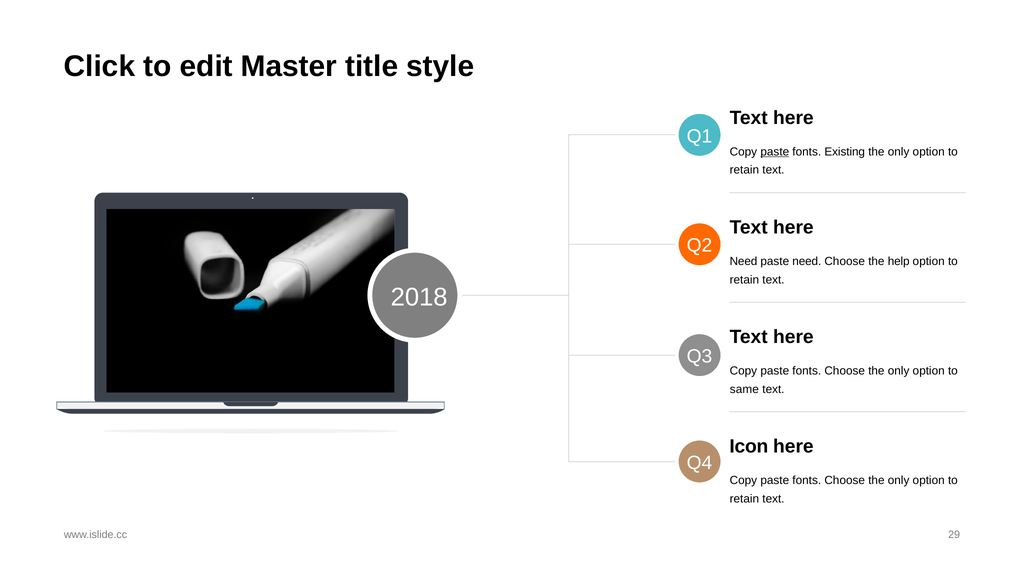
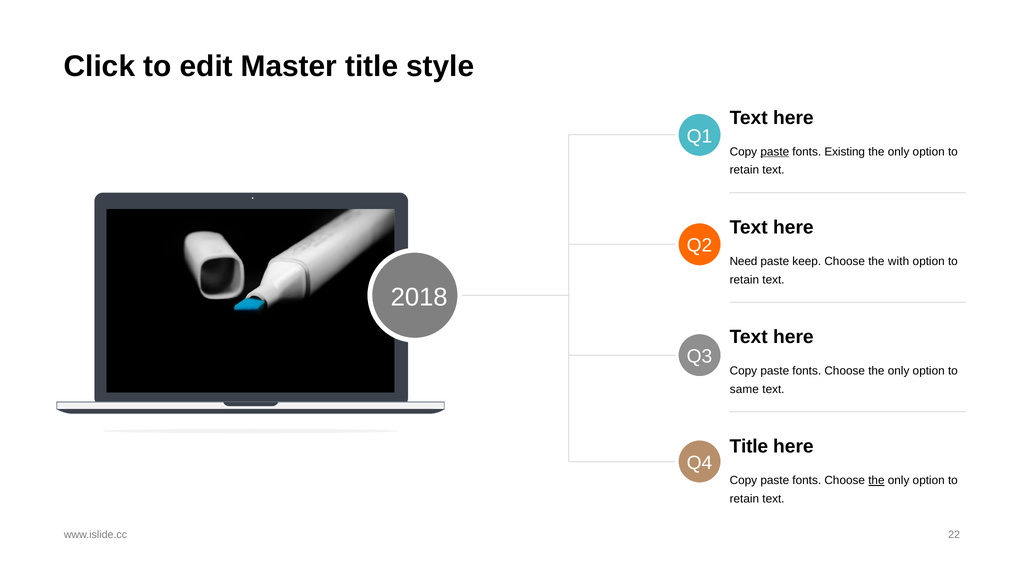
paste need: need -> keep (807, 261)
help: help -> with (899, 261)
Icon: Icon -> Title (749, 447)
the underline: none -> present (876, 481)
29: 29 -> 22 (954, 535)
